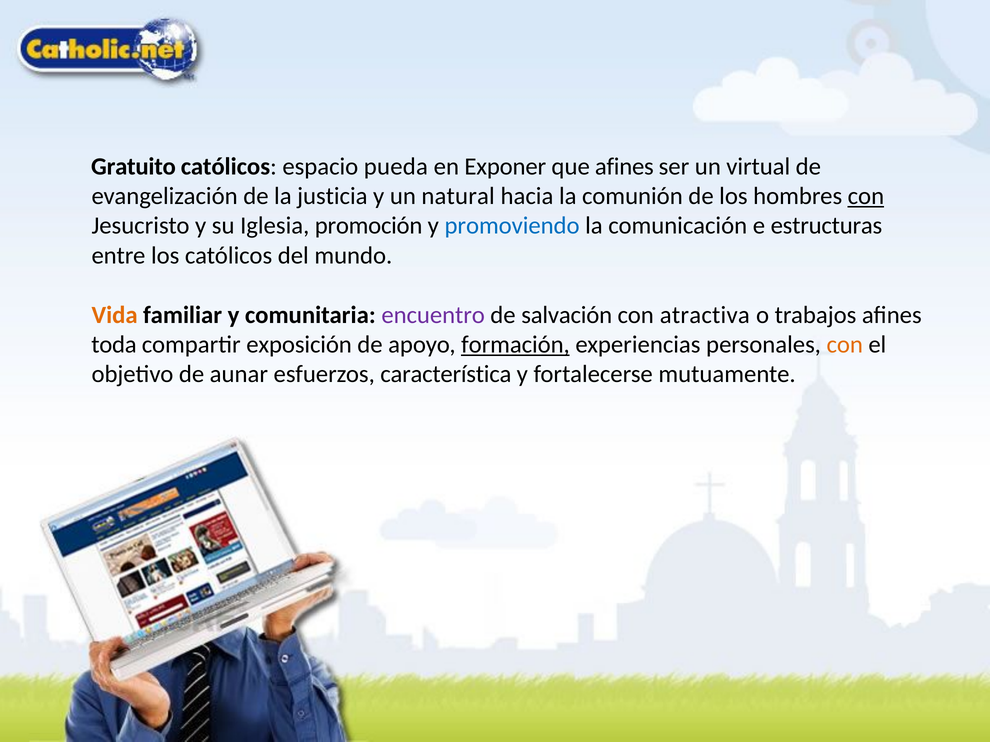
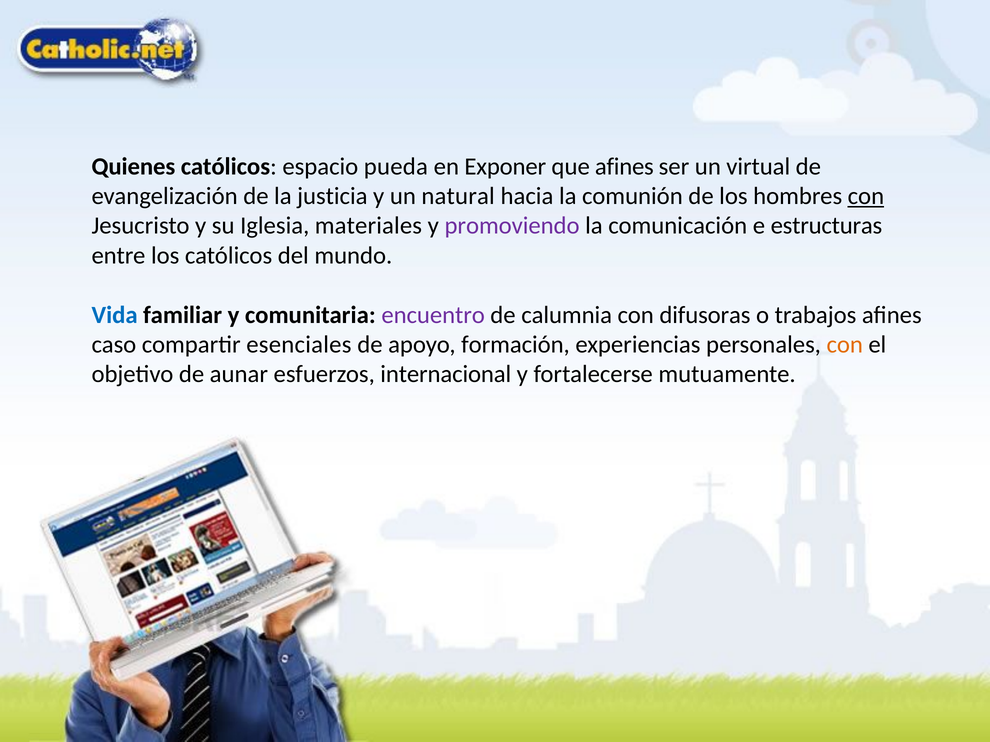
Gratuito: Gratuito -> Quienes (133, 167)
promoción: promoción -> materiales (368, 226)
promoviendo colour: blue -> purple (512, 226)
Vida colour: orange -> blue (115, 315)
salvación: salvación -> calumnia (567, 315)
atractiva: atractiva -> difusoras (705, 315)
toda: toda -> caso (114, 345)
exposición: exposición -> esenciales (299, 345)
formación underline: present -> none (515, 345)
característica: característica -> internacional (446, 374)
